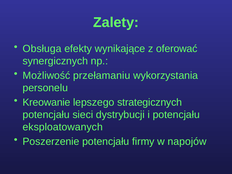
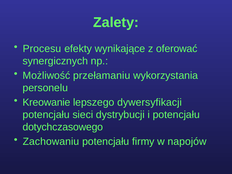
Obsługa: Obsługa -> Procesu (42, 49)
strategicznych: strategicznych -> dywersyfikacji (150, 102)
eksploatowanych: eksploatowanych -> dotychczasowego (63, 127)
Poszerzenie: Poszerzenie -> Zachowaniu (51, 141)
